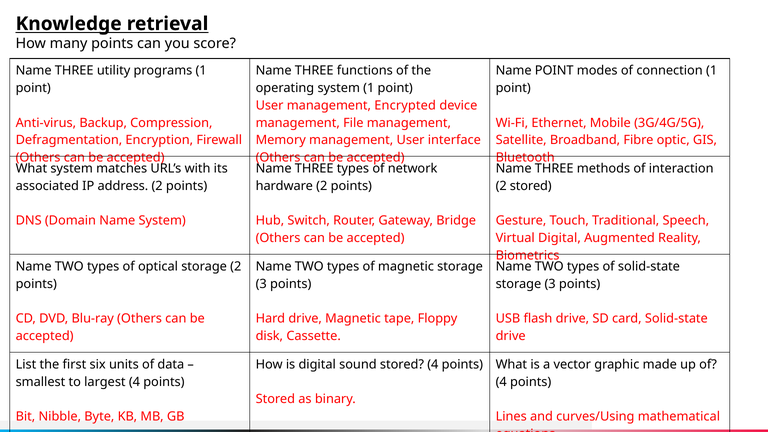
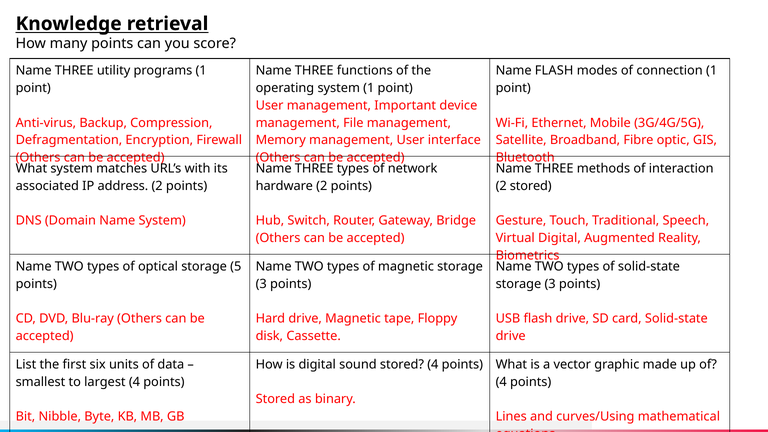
Name POINT: POINT -> FLASH (554, 71)
Encrypted: Encrypted -> Important (405, 105)
storage 2: 2 -> 5 (236, 267)
